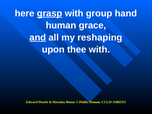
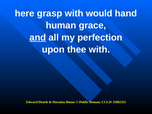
grasp underline: present -> none (50, 13)
group: group -> would (99, 13)
reshaping: reshaping -> perfection (100, 37)
